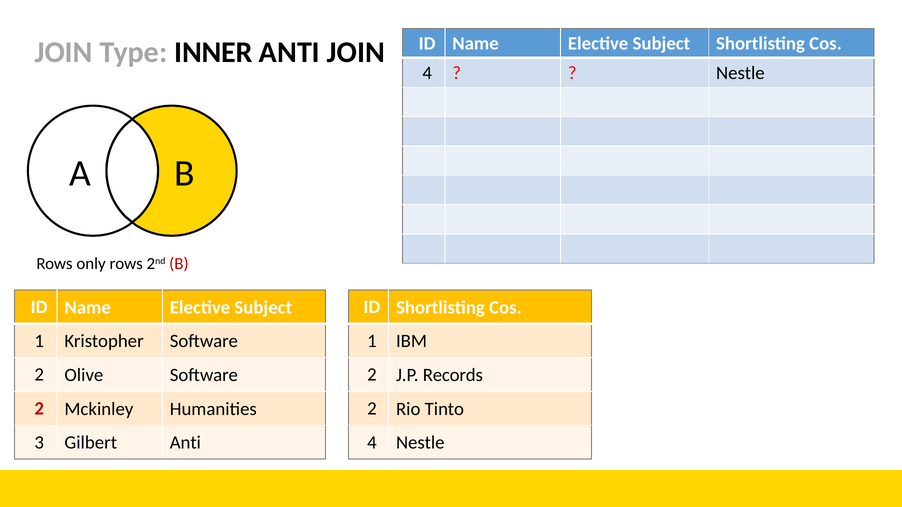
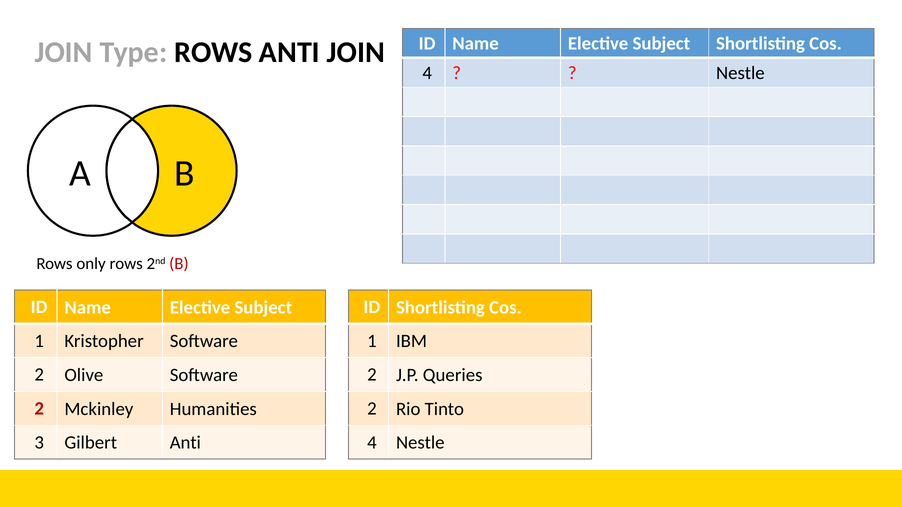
Type INNER: INNER -> ROWS (213, 52)
Records: Records -> Queries (453, 375)
